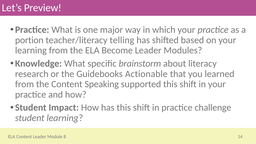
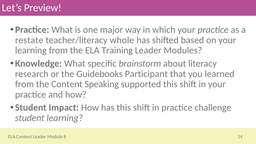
portion: portion -> restate (29, 40)
telling: telling -> whole (122, 40)
Become: Become -> Training (117, 50)
Actionable: Actionable -> Participant (146, 74)
